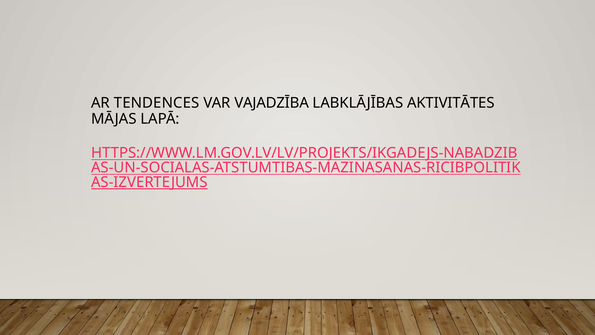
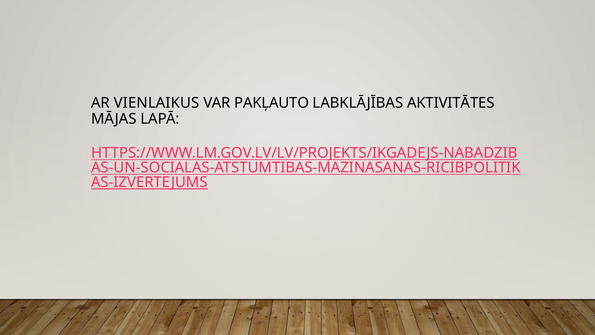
TENDENCES: TENDENCES -> VIENLAIKUS (157, 103)
VAJADZĪBA: VAJADZĪBA -> PAKĻAUTO (272, 103)
